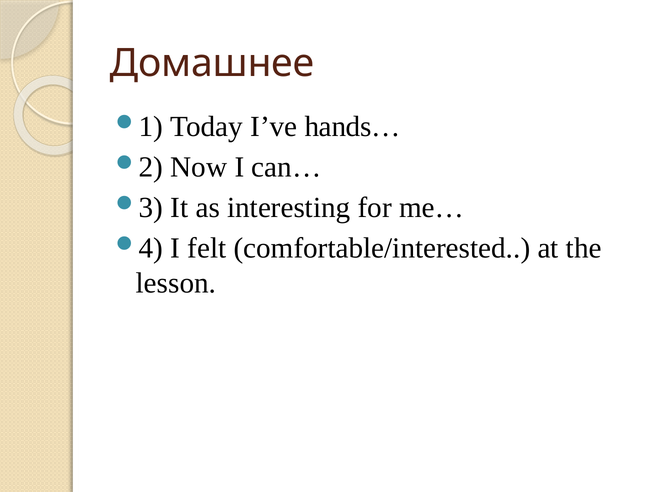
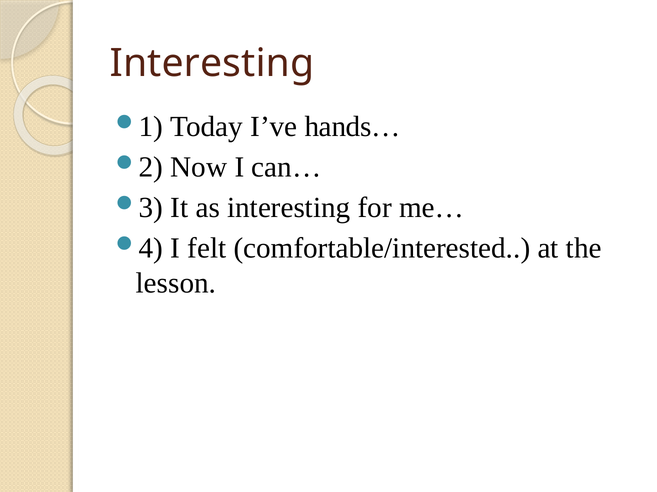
Домашнее: Домашнее -> Interesting (212, 64)
